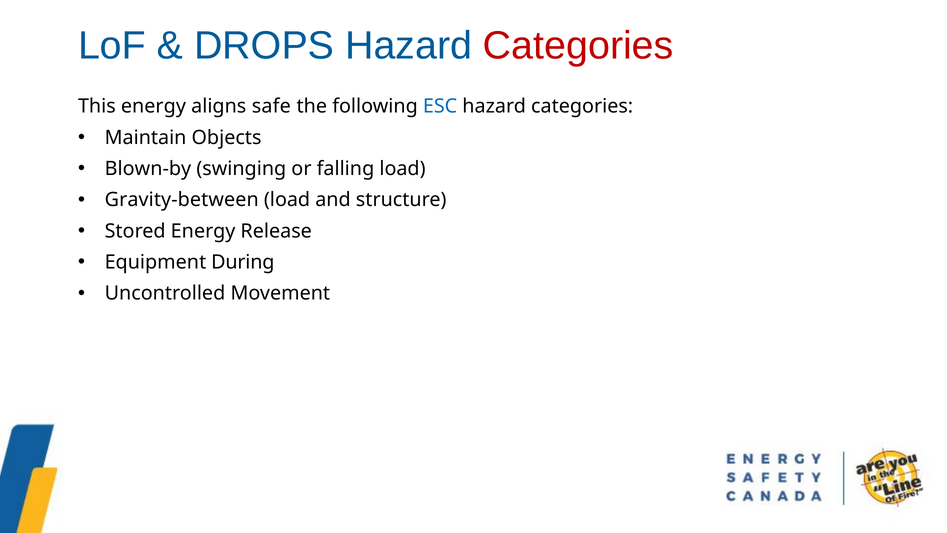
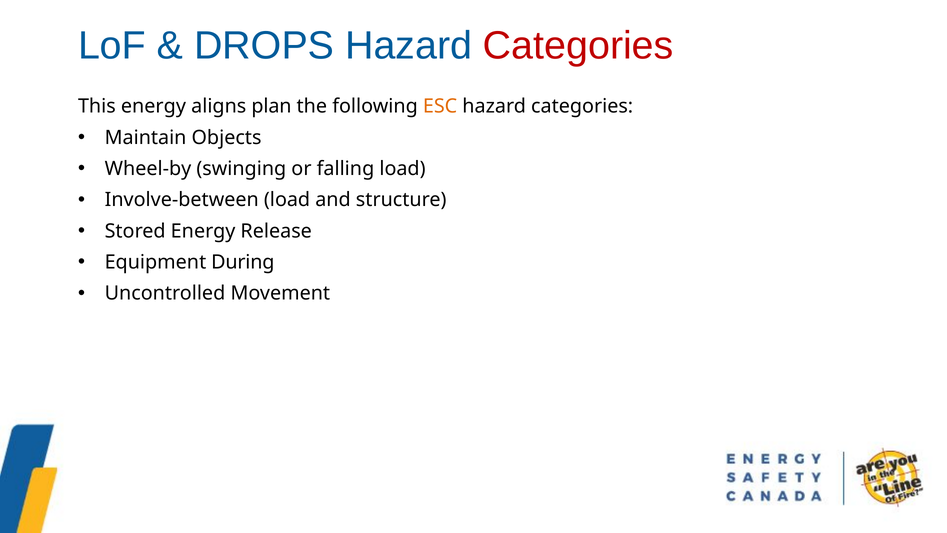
safe: safe -> plan (271, 106)
ESC colour: blue -> orange (440, 106)
Blown-by: Blown-by -> Wheel-by (148, 169)
Gravity-between: Gravity-between -> Involve-between (182, 200)
